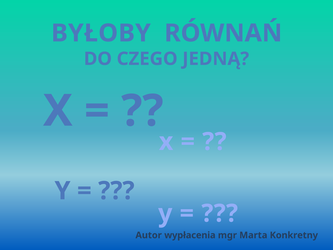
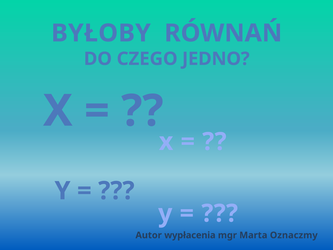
JEDNĄ: JEDNĄ -> JEDNO (216, 59)
Konkretny: Konkretny -> Oznaczmy (294, 235)
